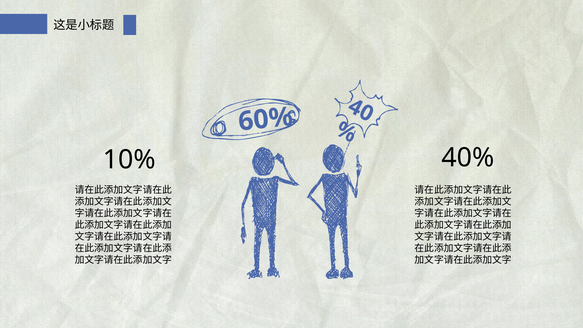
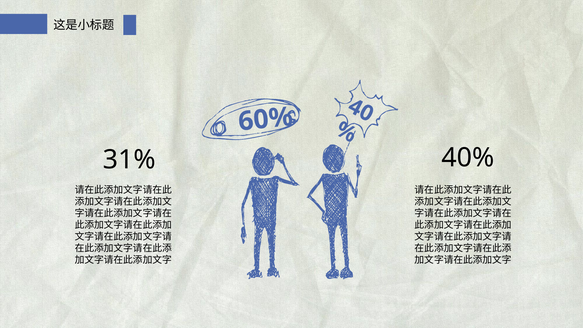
10%: 10% -> 31% (129, 160)
